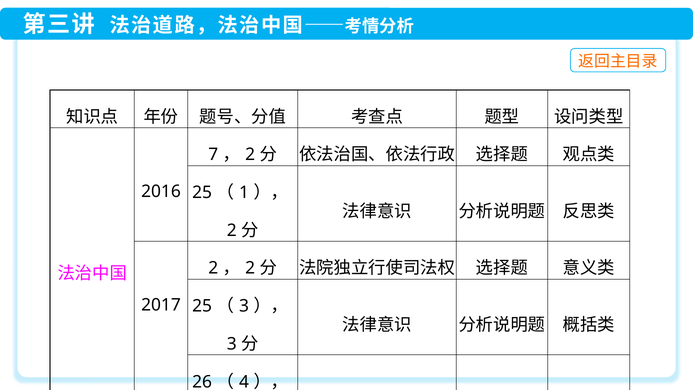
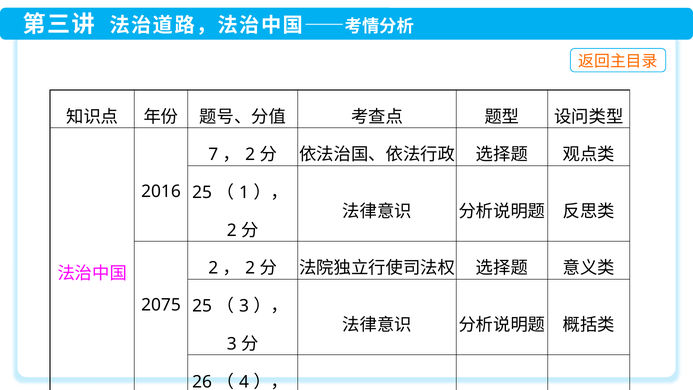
2017: 2017 -> 2075 (161, 305)
